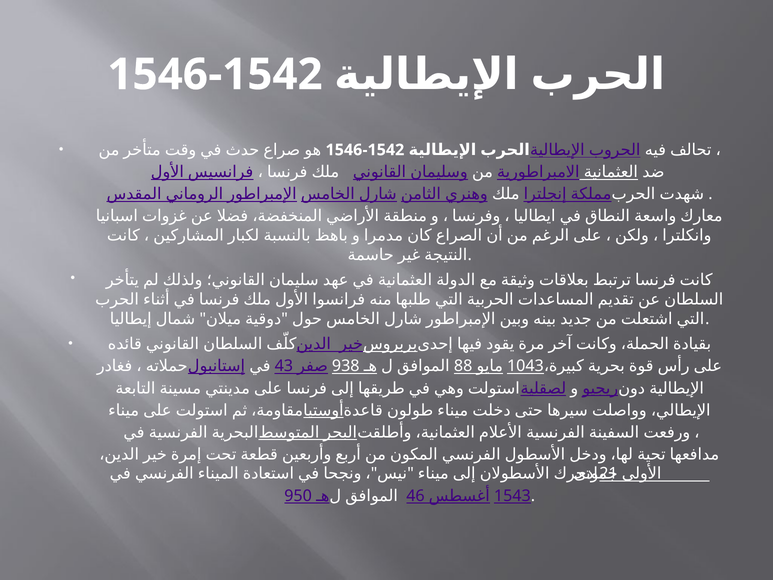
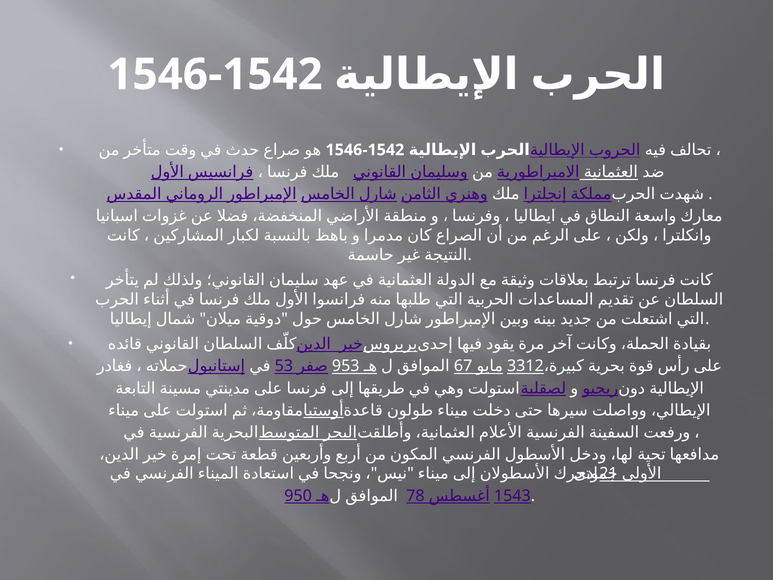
43: 43 -> 53 (284, 366)
938: 938 -> 953 (346, 366)
88: 88 -> 67 (463, 366)
1043: 1043 -> 3312 (525, 366)
46: 46 -> 78 (415, 495)
